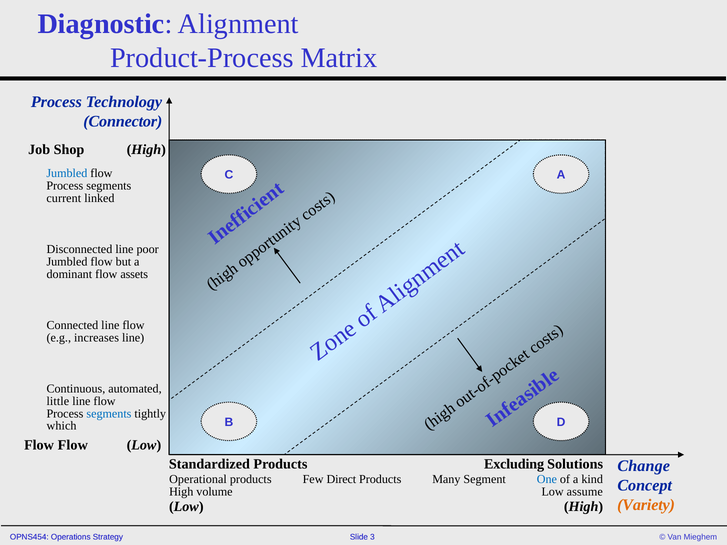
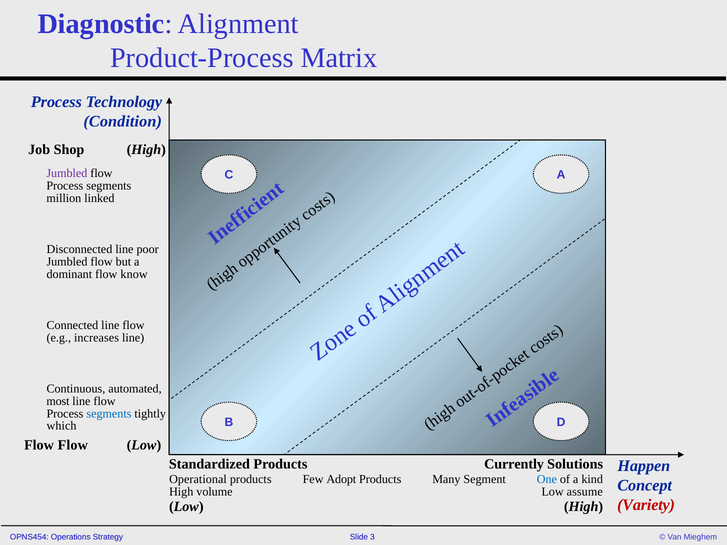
Connector: Connector -> Condition (123, 122)
Jumbled colour: blue -> purple (67, 173)
current: current -> million (64, 198)
assets: assets -> know (134, 274)
little: little -> most (58, 401)
Excluding: Excluding -> Currently (514, 464)
Change: Change -> Happen (644, 466)
Direct: Direct -> Adopt (341, 479)
Variety colour: orange -> red (646, 505)
